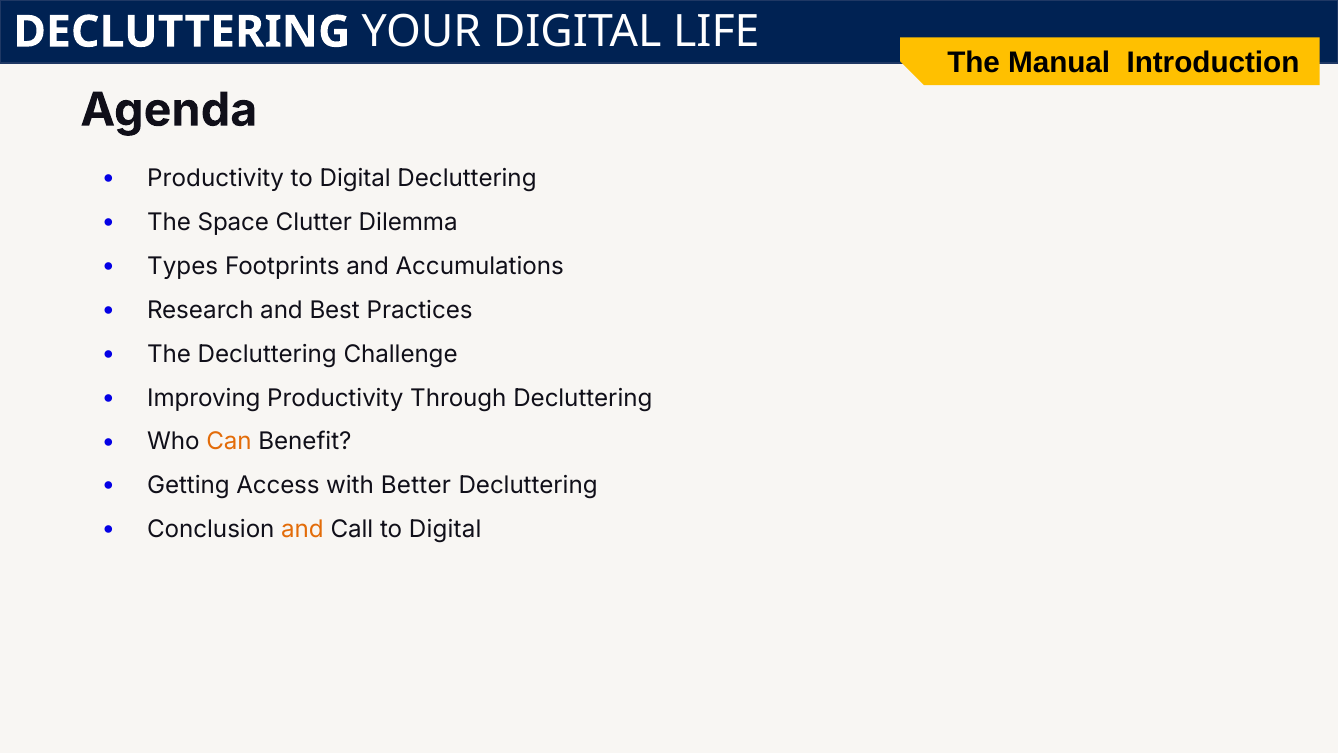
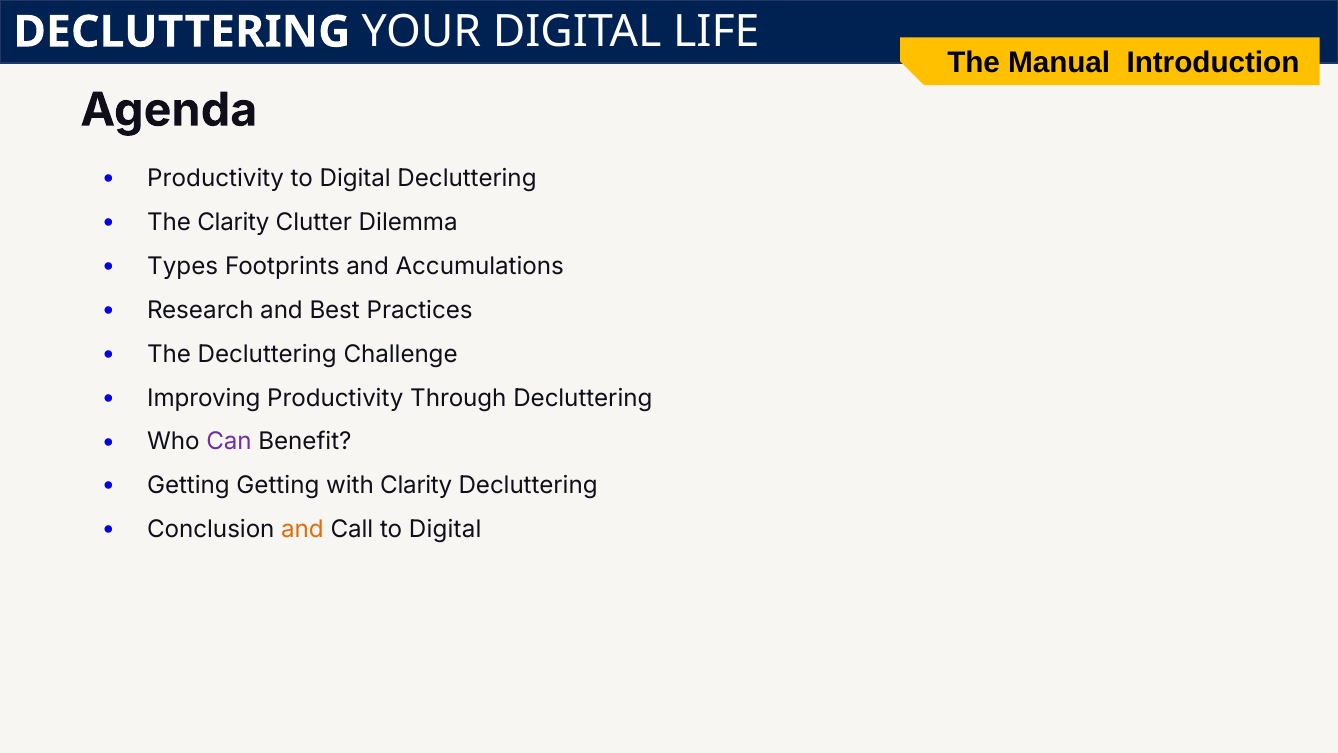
The Space: Space -> Clarity (233, 222)
Can colour: orange -> purple (229, 442)
Getting Access: Access -> Getting (278, 486)
with Better: Better -> Clarity (416, 486)
